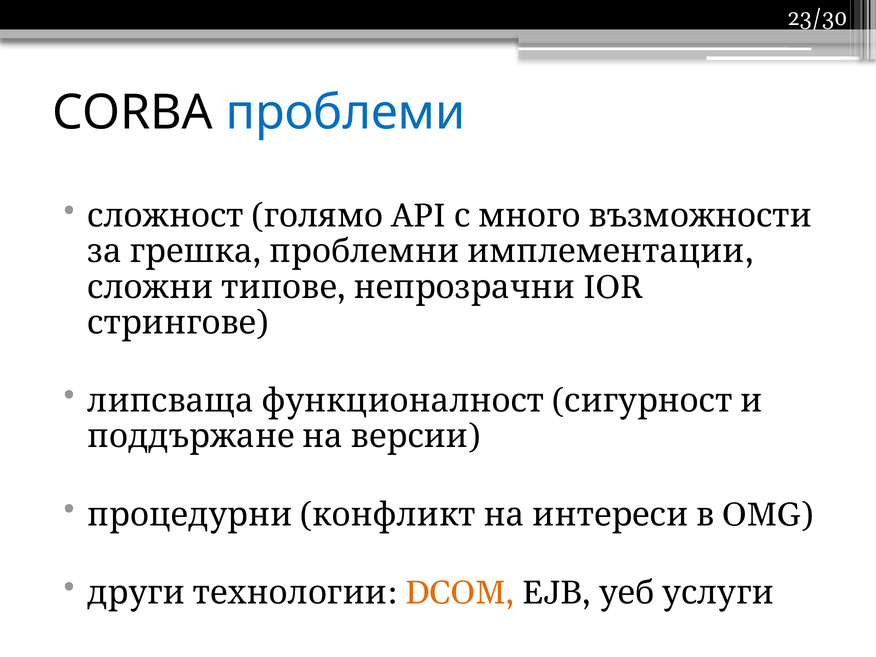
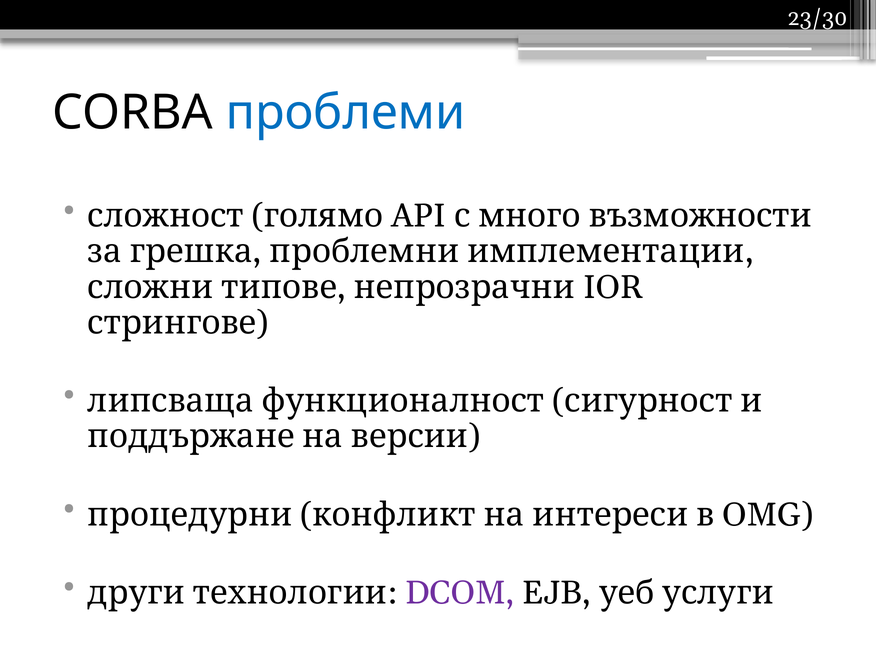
DCOM colour: orange -> purple (460, 593)
